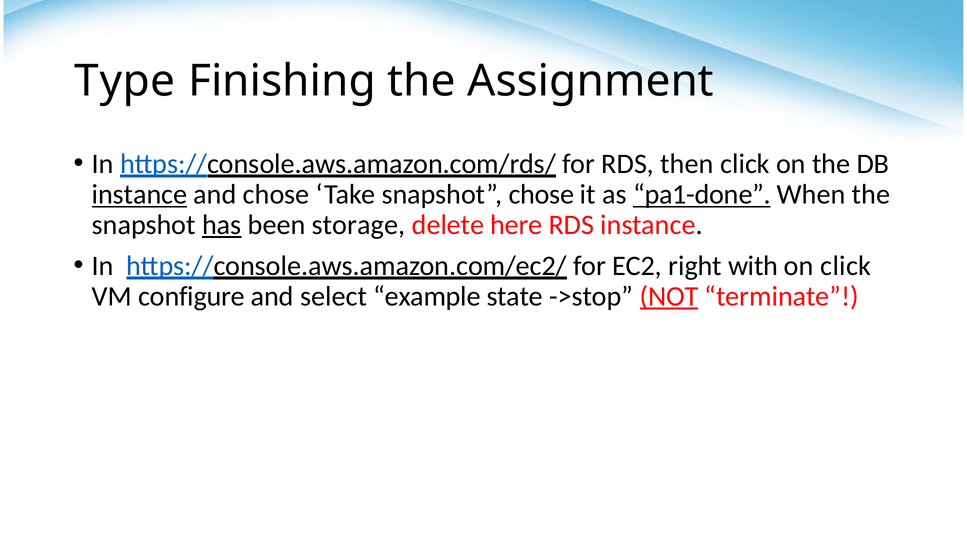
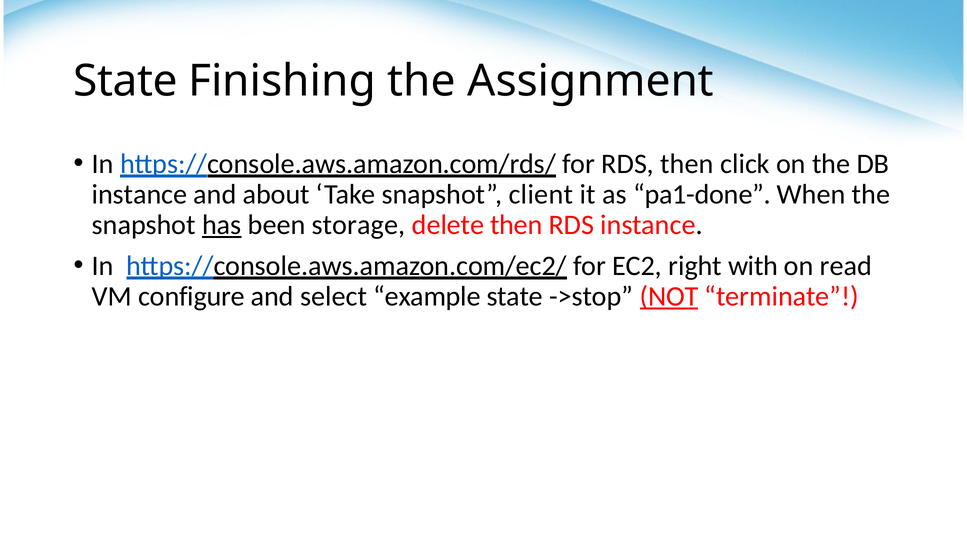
Type: Type -> State (125, 81)
instance underline: present -> none (140, 194)
and chose: chose -> about (276, 194)
snapshot chose: chose -> client (541, 194)
pa1-done underline: present -> none (702, 194)
delete here: here -> then (516, 225)
on click: click -> read (846, 266)
